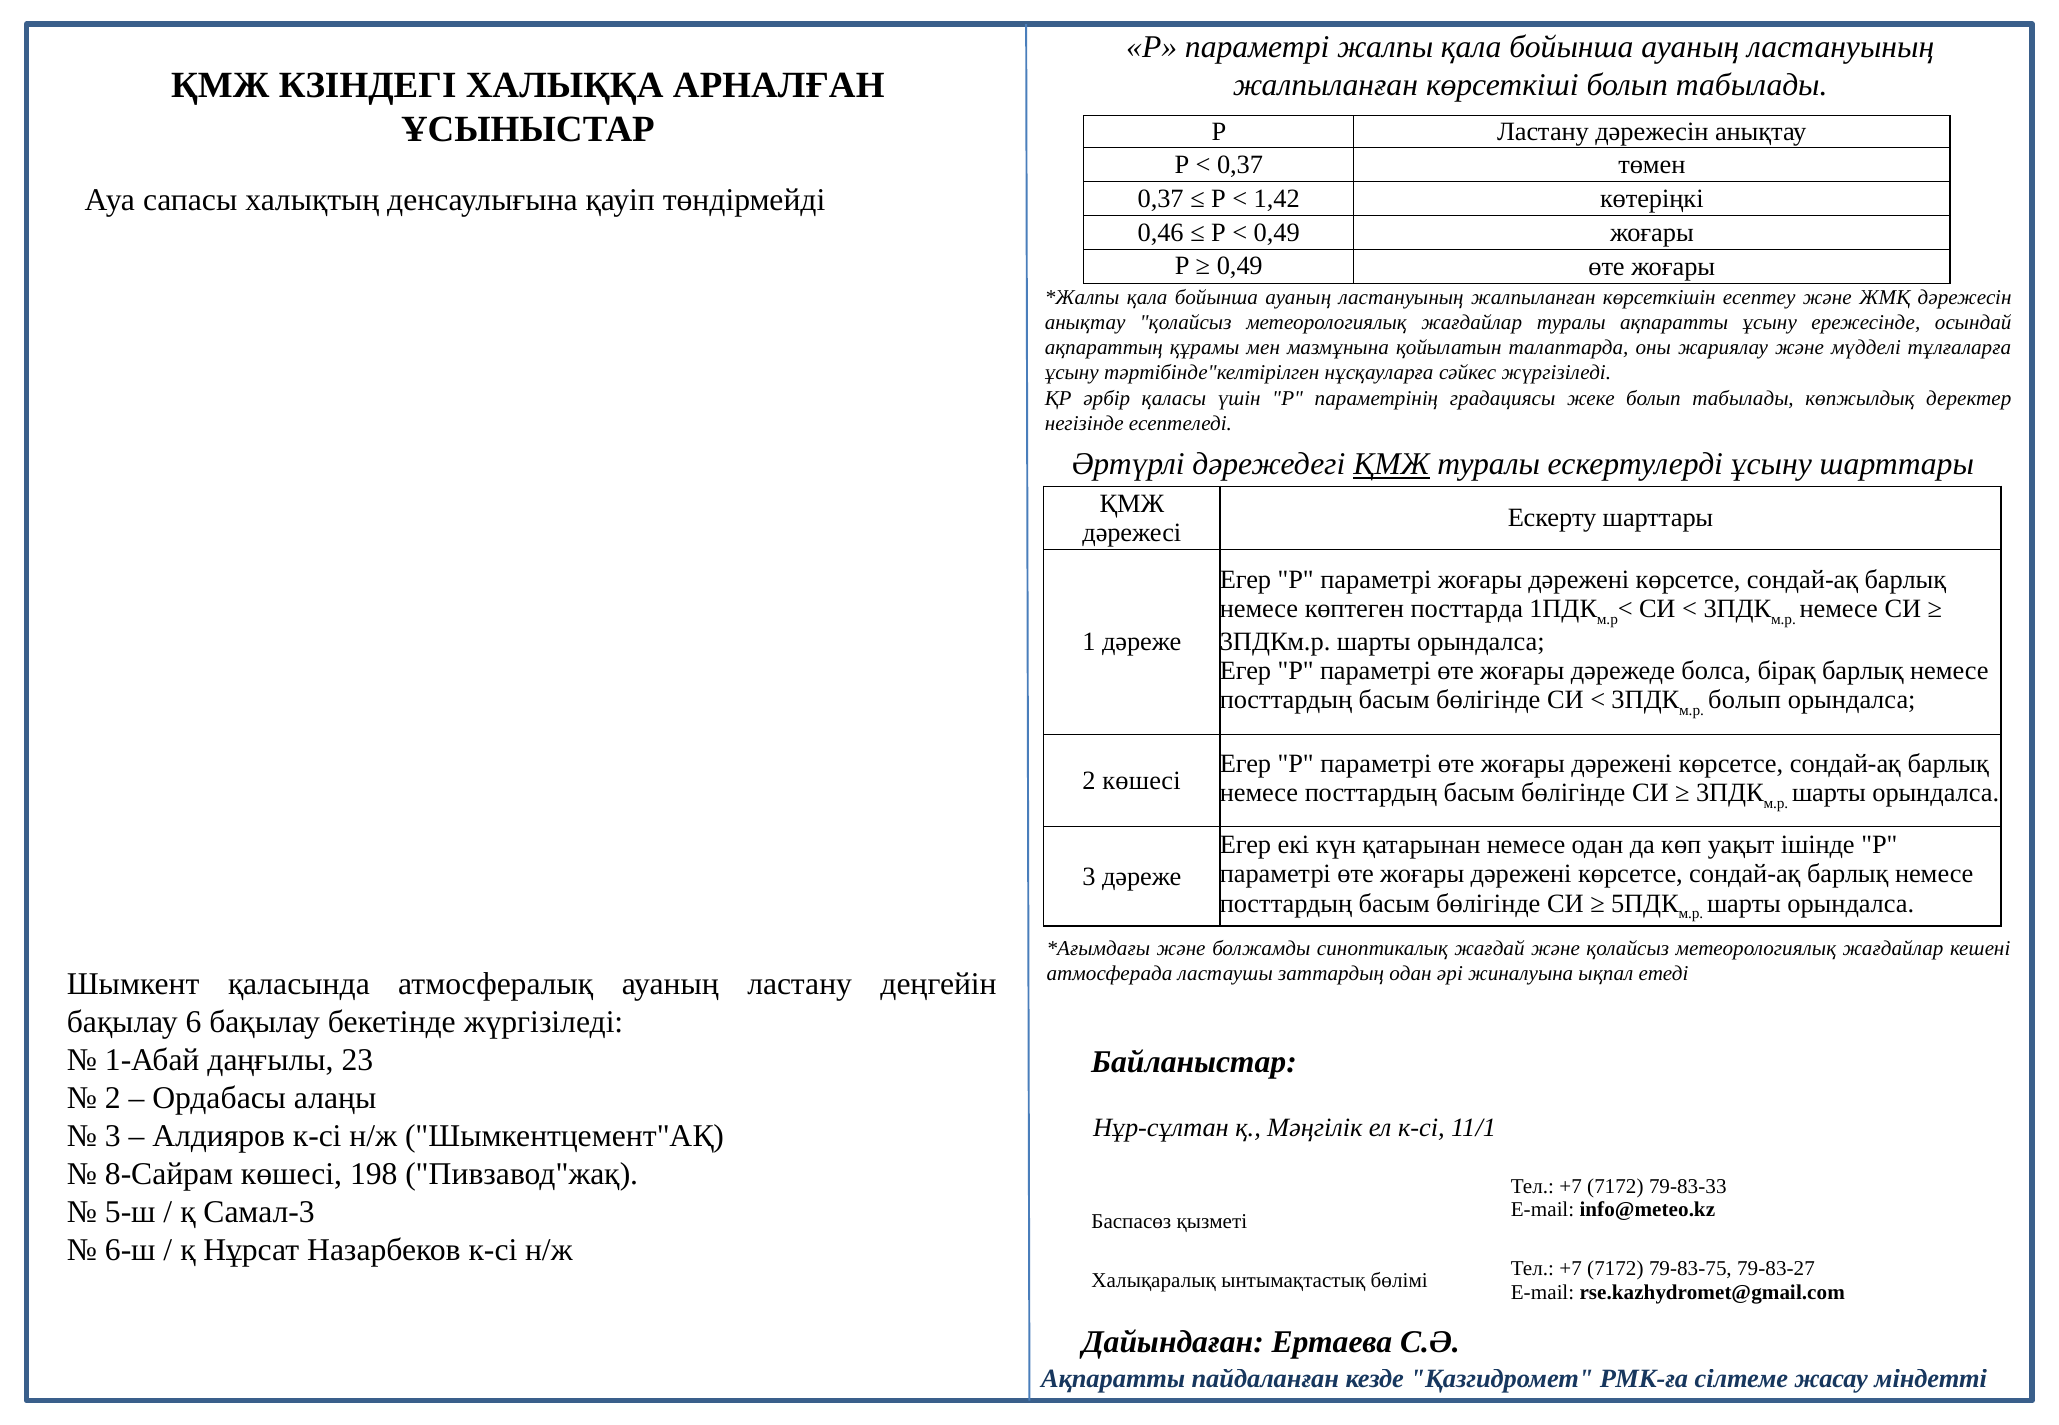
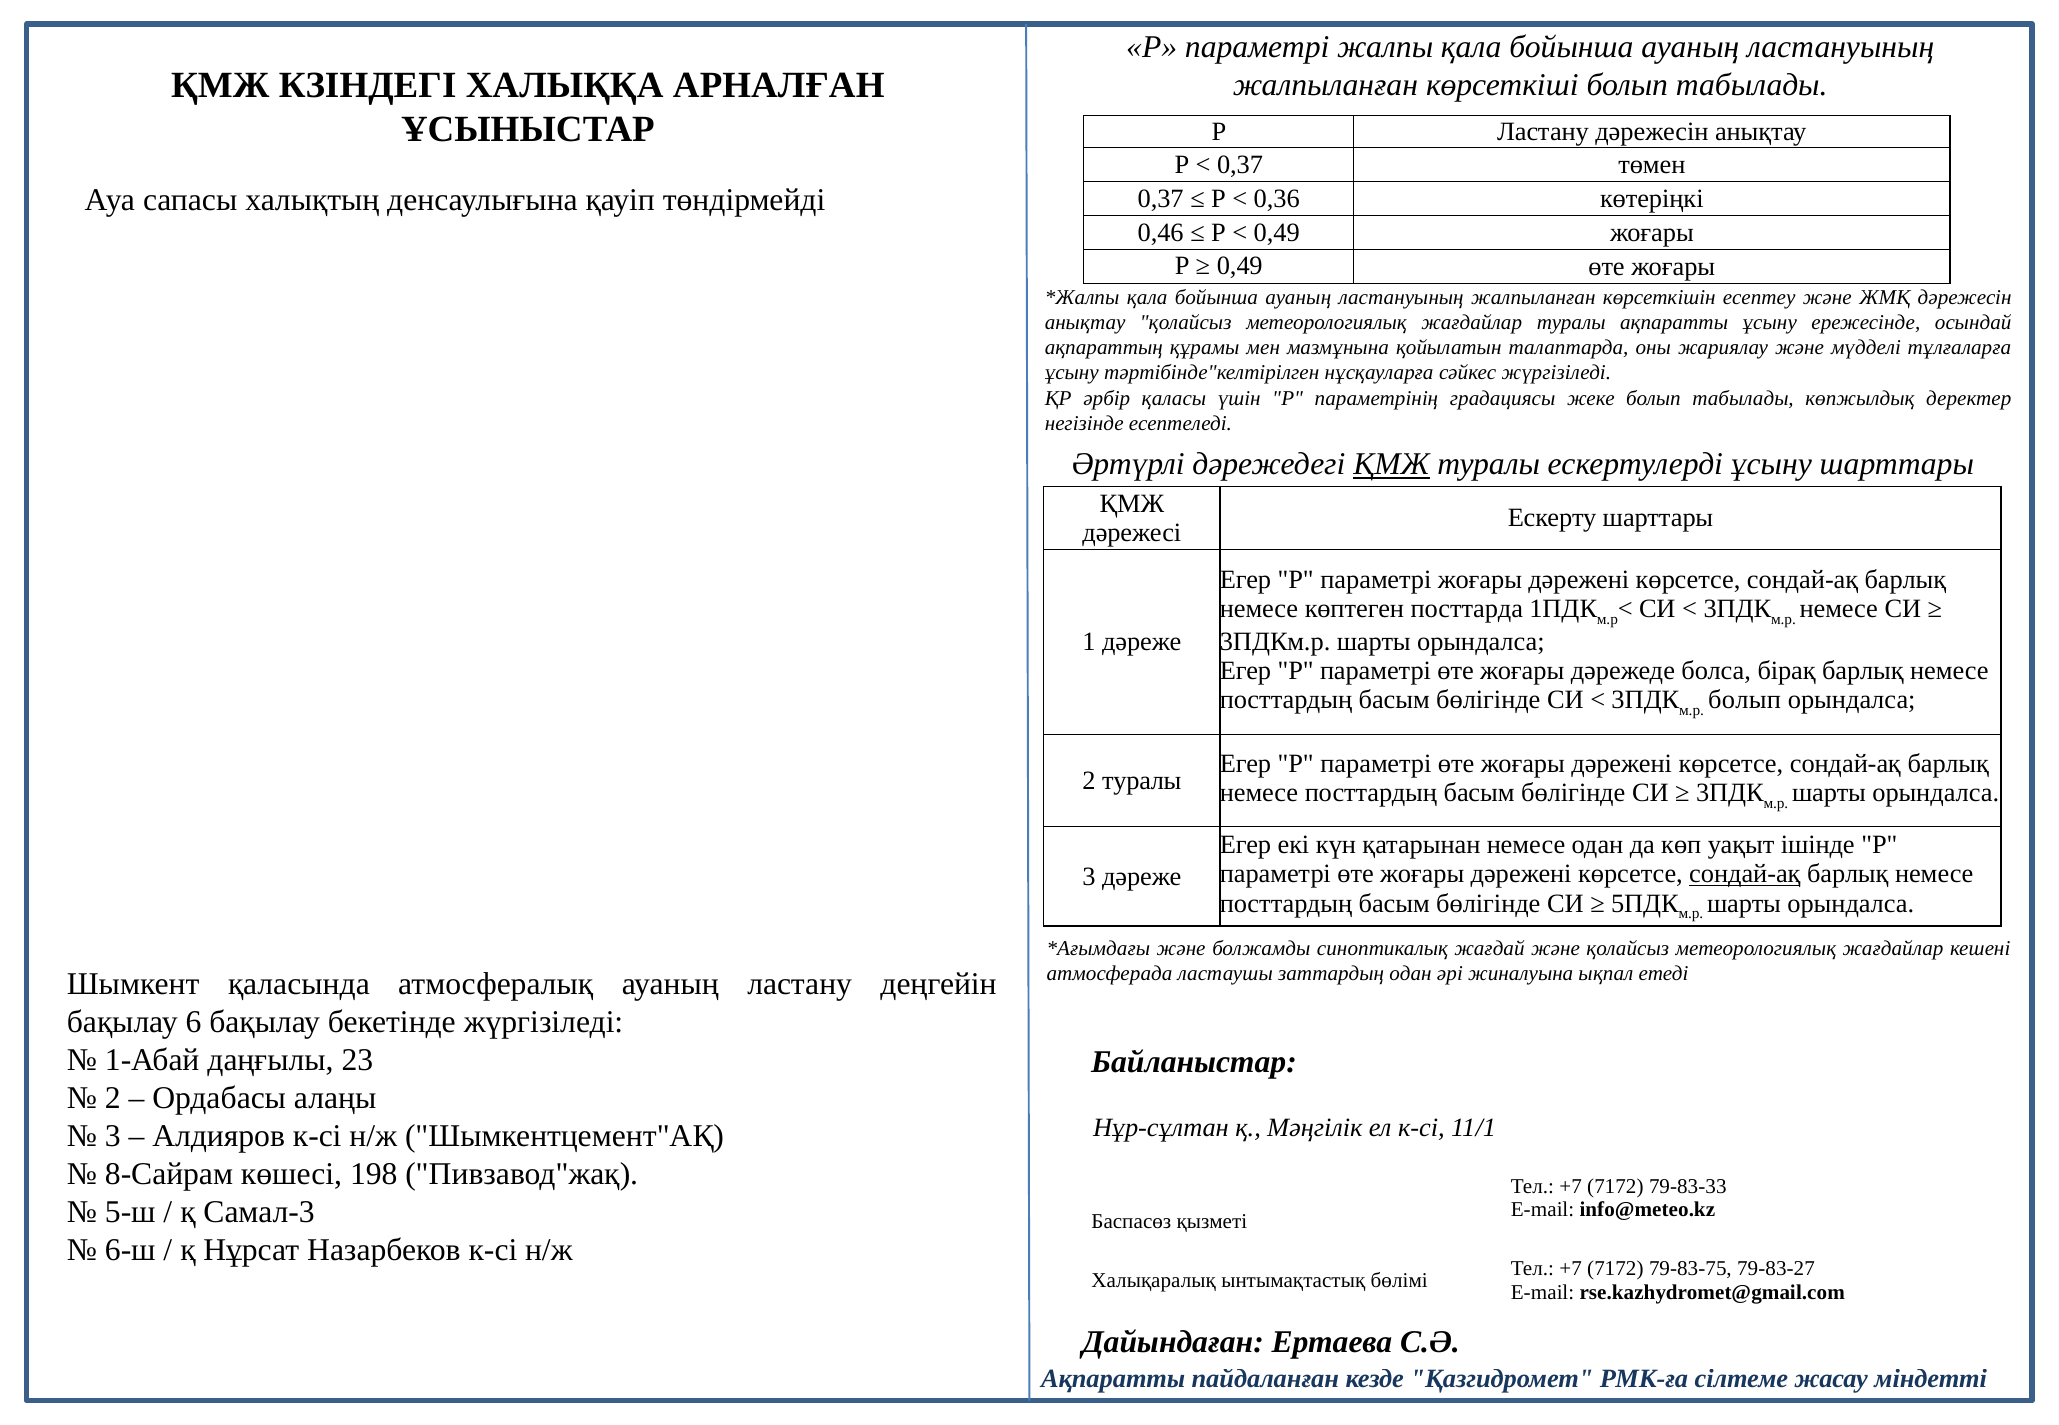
1,42: 1,42 -> 0,36 (1277, 198)
2 көшесі: көшесі -> туралы (1142, 781)
сондай-ақ underline: none -> present (1745, 875)
